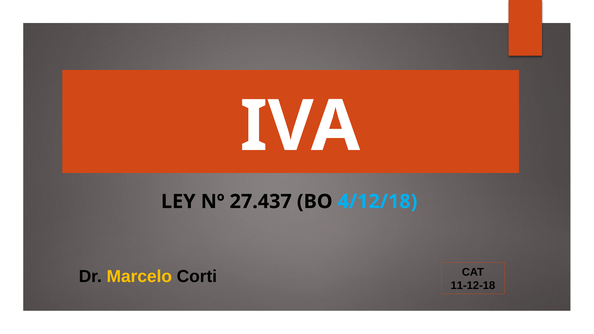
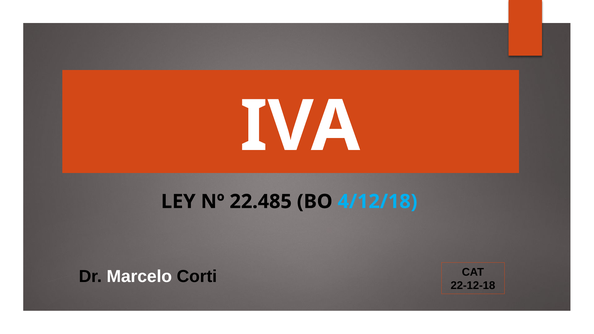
27.437: 27.437 -> 22.485 (261, 202)
Marcelo colour: yellow -> white (139, 277)
11-12-18: 11-12-18 -> 22-12-18 (473, 286)
